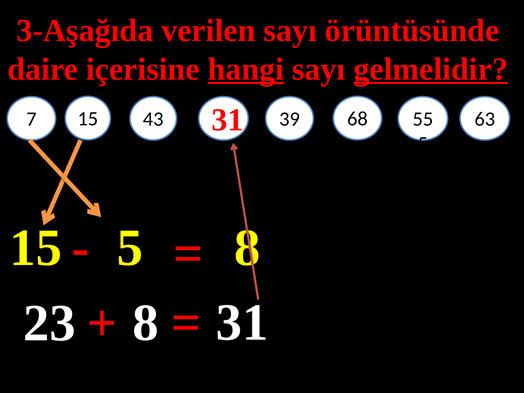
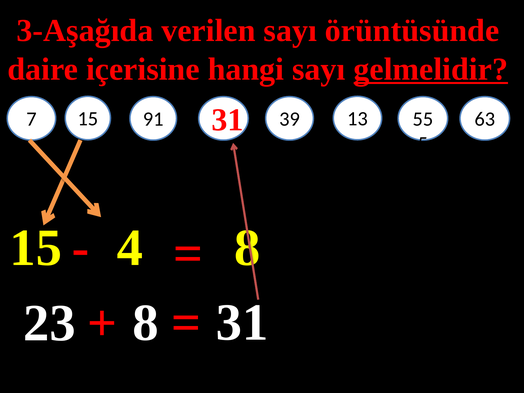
hangi underline: present -> none (246, 69)
43: 43 -> 91 (153, 119)
68: 68 -> 13 (357, 119)
5: 5 -> 4 (130, 248)
